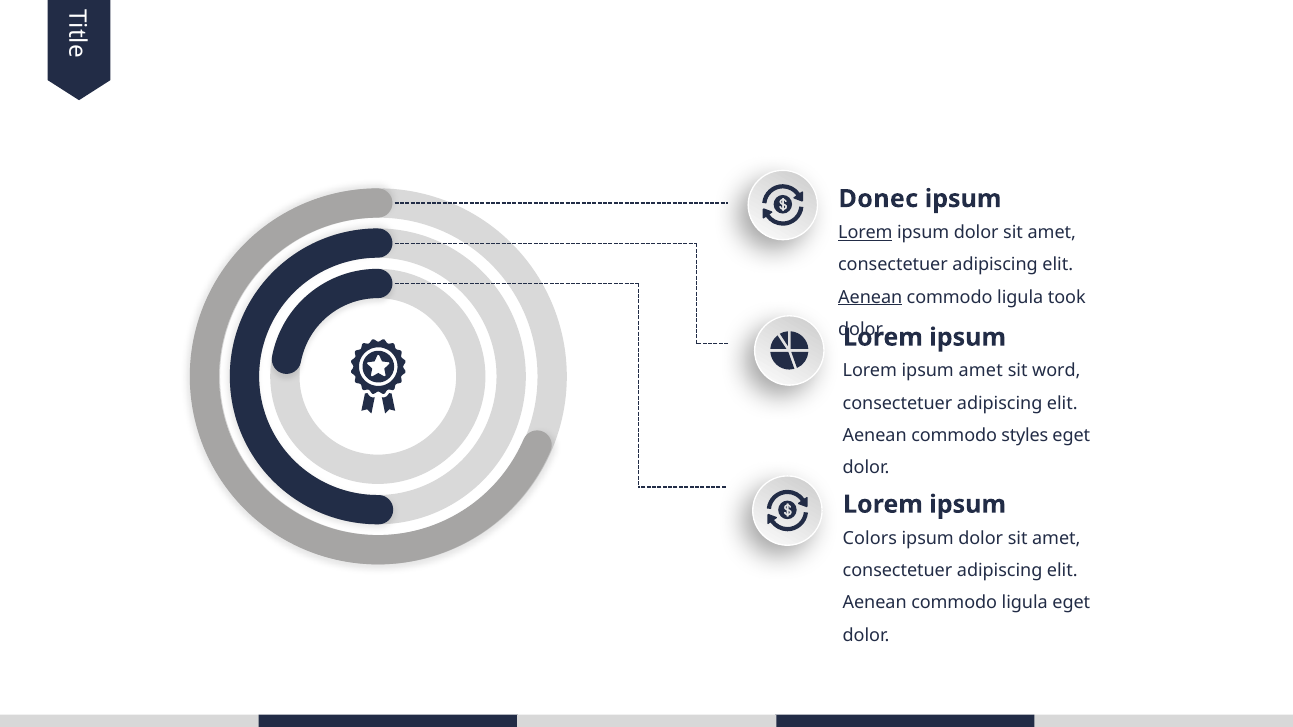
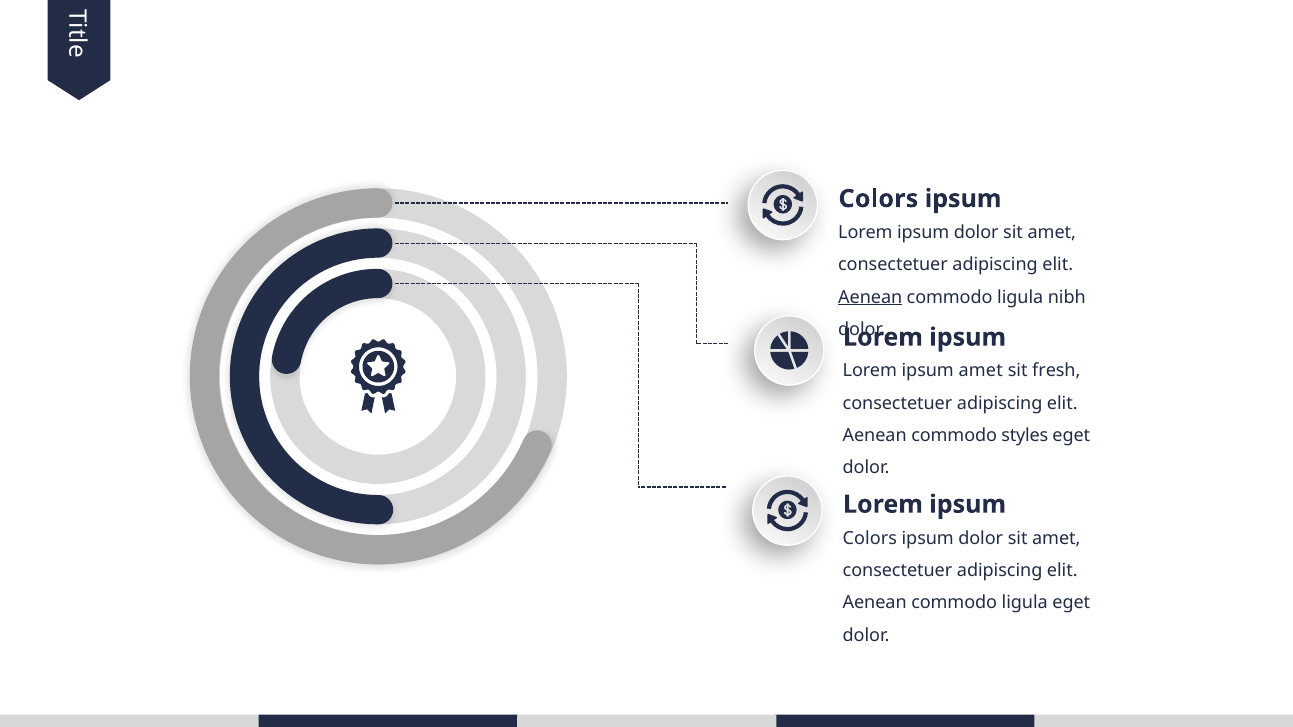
Donec: Donec -> Colors (878, 199)
Lorem underline: present -> none (865, 233)
took: took -> nibh (1067, 297)
word: word -> fresh (1056, 371)
